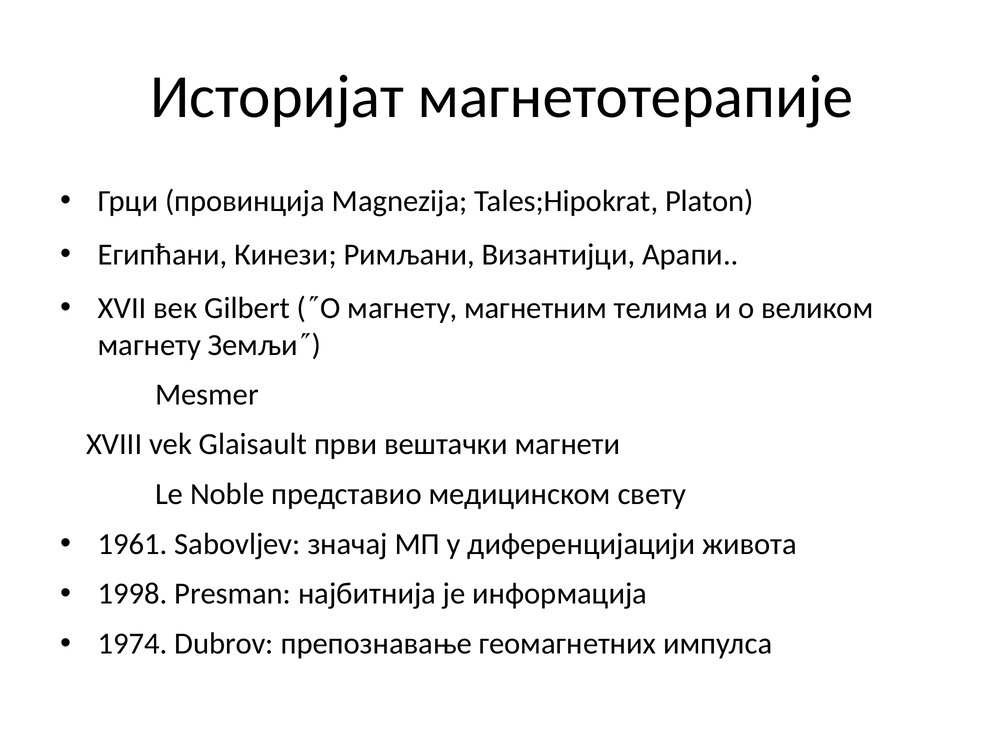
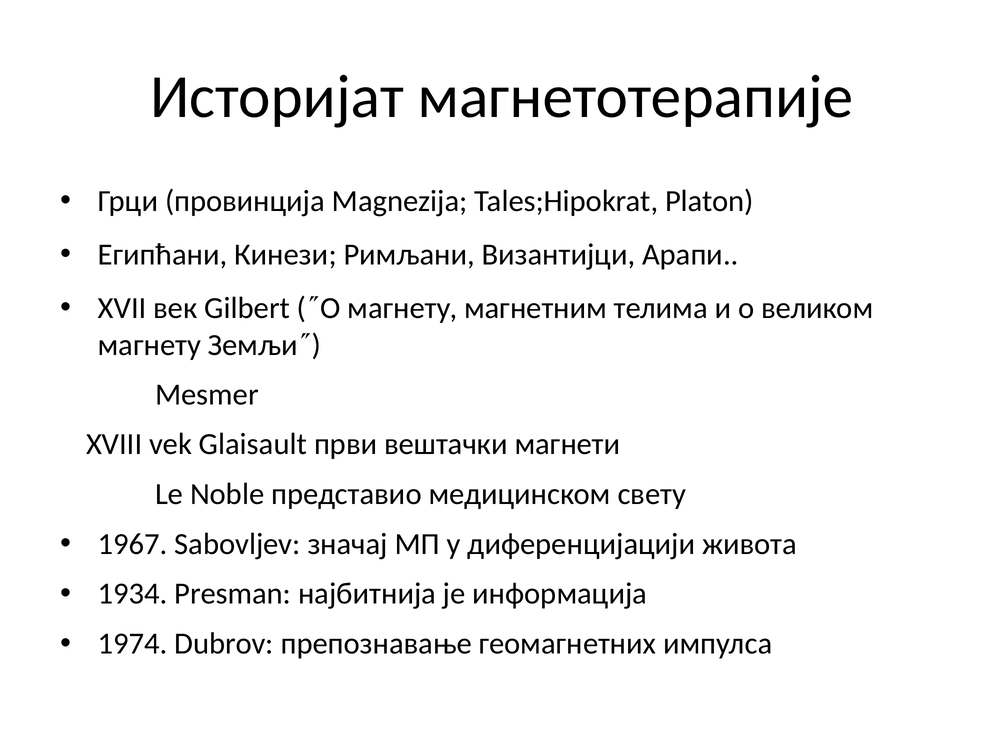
1961: 1961 -> 1967 (133, 544)
1998: 1998 -> 1934 (133, 594)
